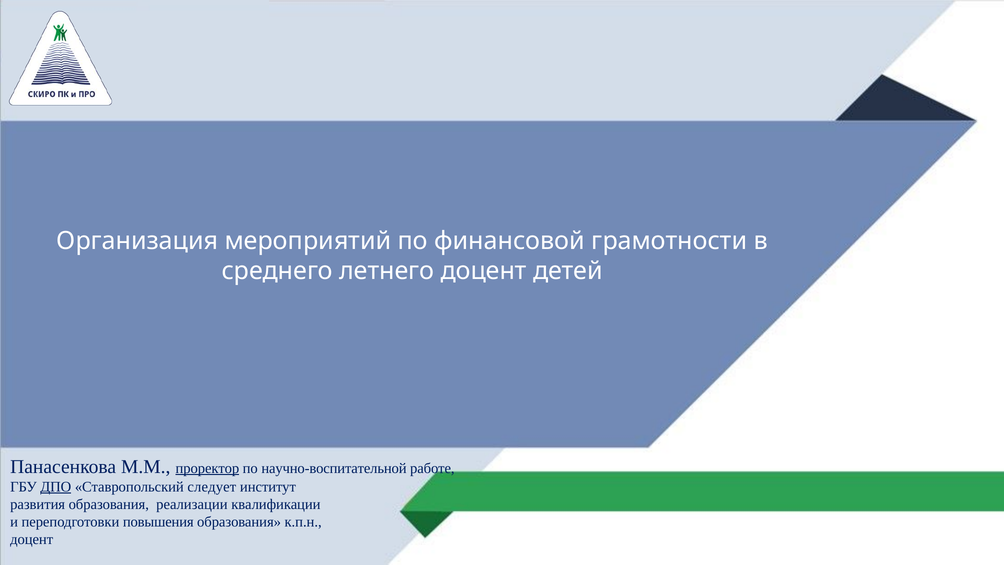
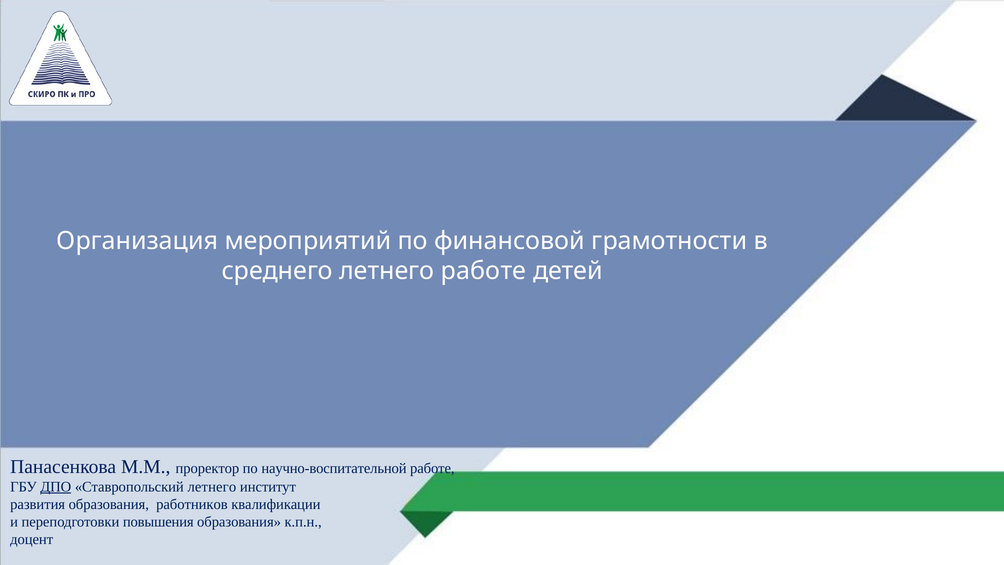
летнего доцент: доцент -> работе (483, 271)
проректор underline: present -> none (207, 468)
Ставропольский следует: следует -> летнего (212, 487)
реализации: реализации -> работников (192, 504)
